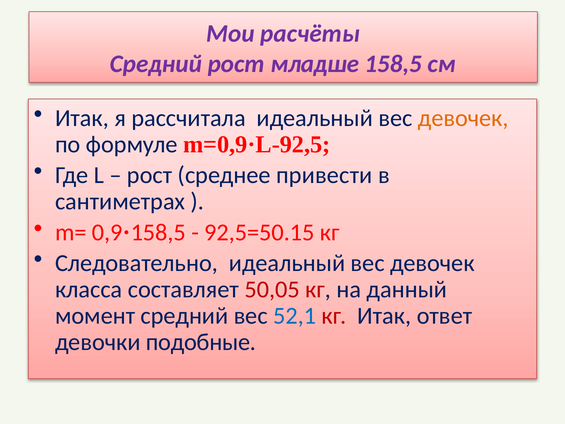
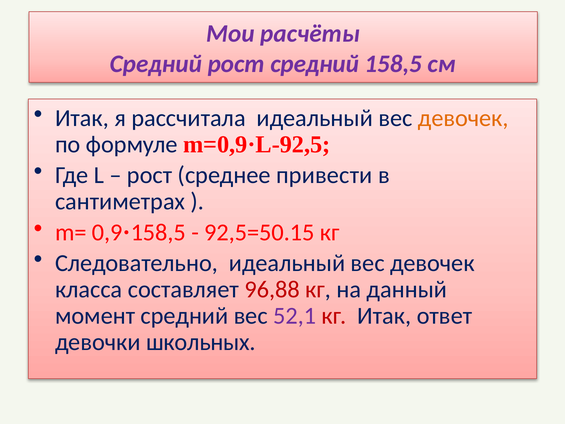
рост младше: младше -> средний (315, 64)
50,05: 50,05 -> 96,88 (272, 289)
52,1 colour: blue -> purple (295, 316)
подобные: подобные -> школьных (201, 342)
